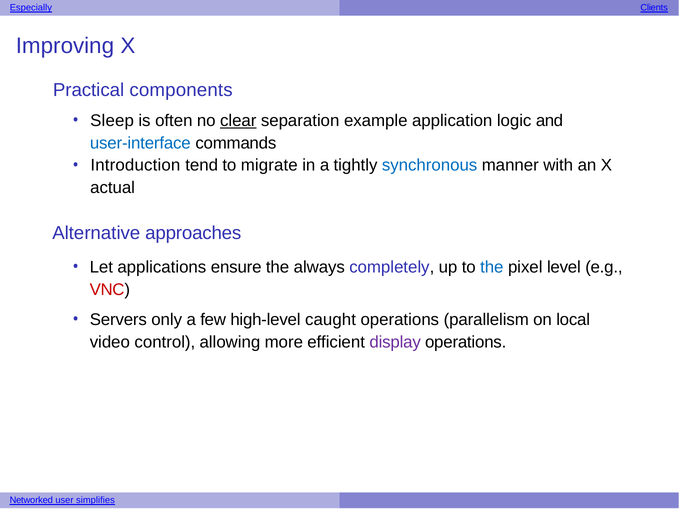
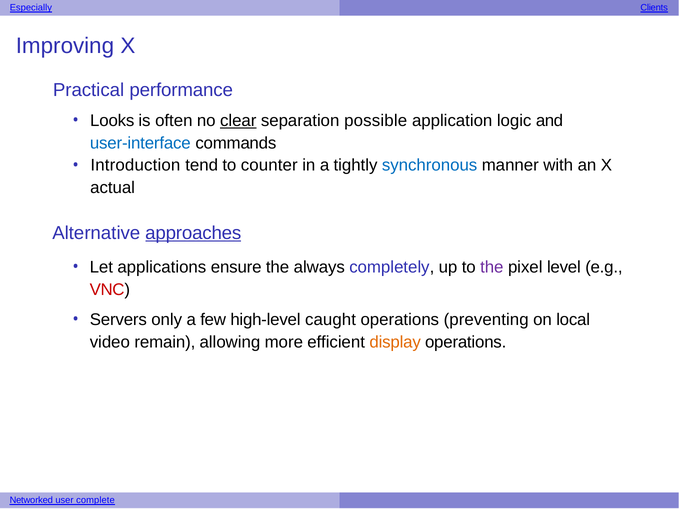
components: components -> performance (181, 90)
Sleep: Sleep -> Looks (112, 121)
example: example -> possible (376, 121)
migrate: migrate -> counter (269, 166)
approaches underline: none -> present (193, 233)
the colour: blue -> purple (492, 268)
parallelism: parallelism -> preventing (486, 320)
control: control -> remain (165, 342)
display colour: purple -> orange (395, 342)
simplifies: simplifies -> complete (95, 501)
